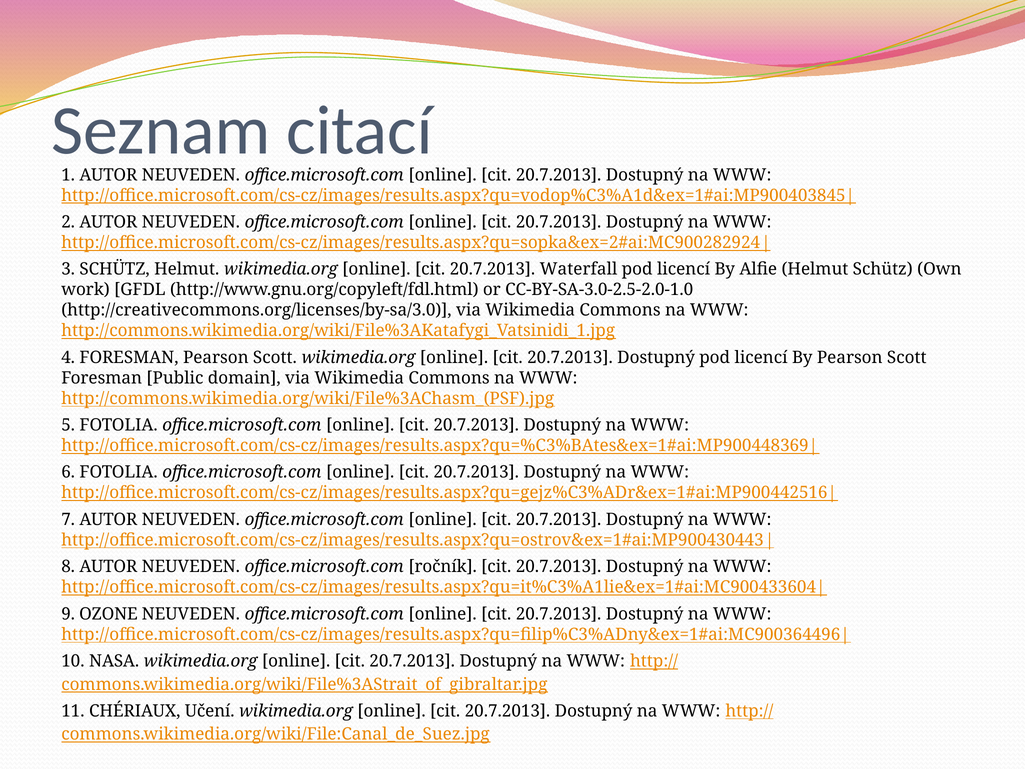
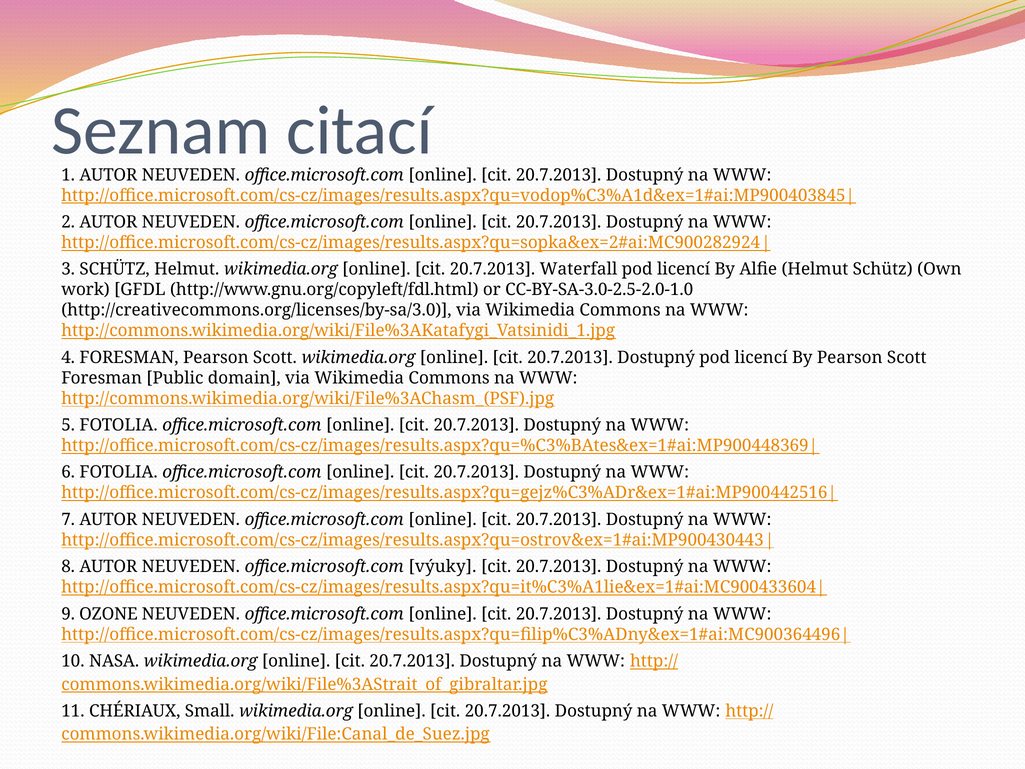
ročník: ročník -> výuky (443, 567)
Učení: Učení -> Small (210, 711)
